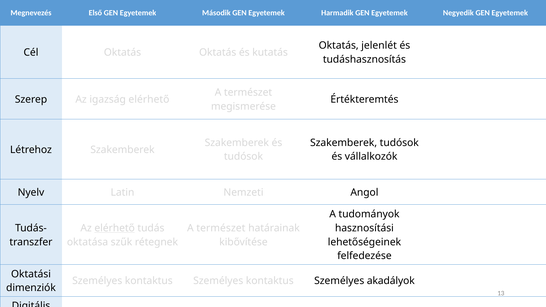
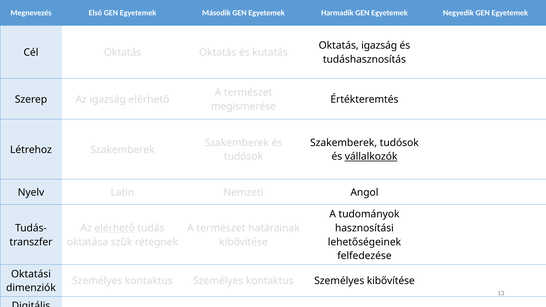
Oktatás jelenlét: jelenlét -> igazság (379, 46)
vállalkozók underline: none -> present (371, 157)
Személyes akadályok: akadályok -> kibővítése (391, 281)
